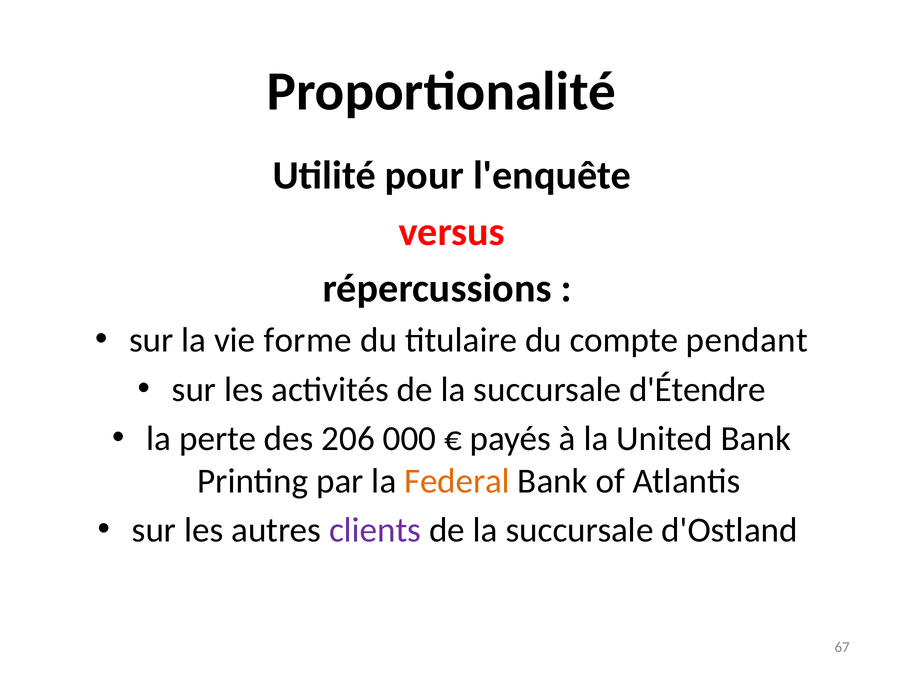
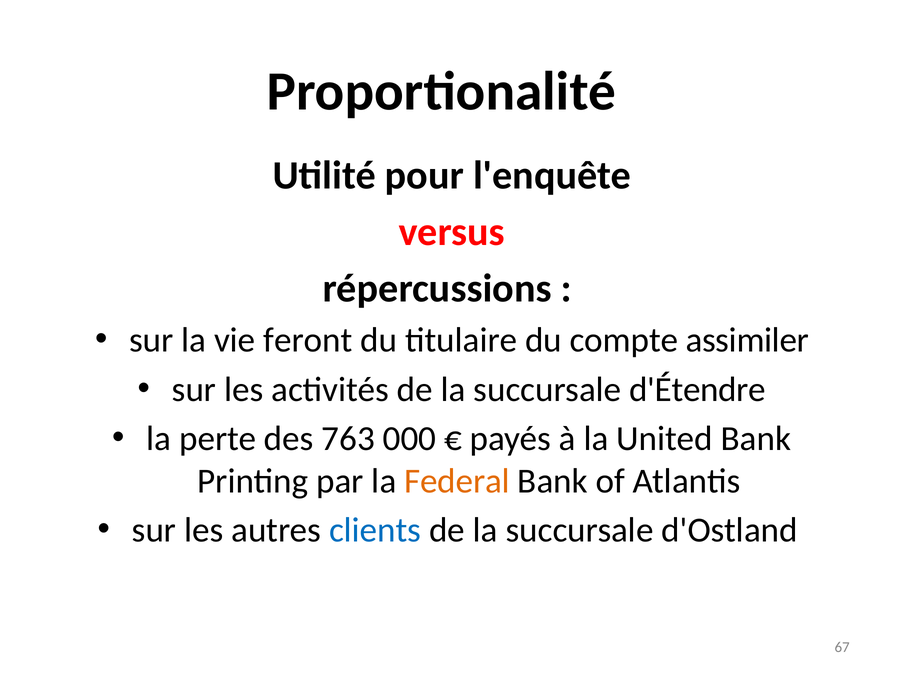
forme: forme -> feront (308, 340)
pendant: pendant -> assimiler (747, 340)
206: 206 -> 763 (348, 439)
clients colour: purple -> blue (375, 530)
